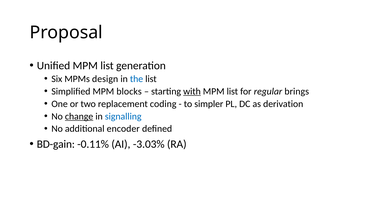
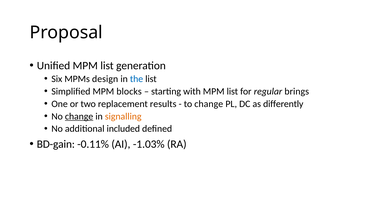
with underline: present -> none (192, 91)
coding: coding -> results (163, 104)
to simpler: simpler -> change (209, 104)
derivation: derivation -> differently (283, 104)
signalling colour: blue -> orange (123, 116)
encoder: encoder -> included (123, 129)
-3.03%: -3.03% -> -1.03% (149, 144)
